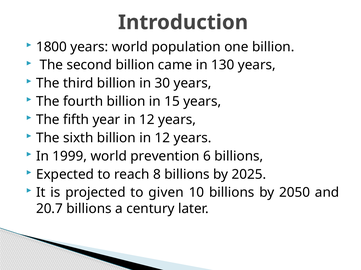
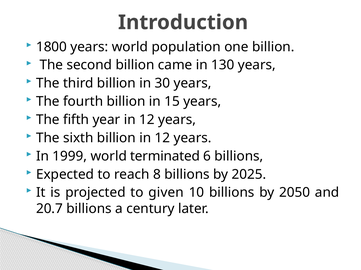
prevention: prevention -> terminated (165, 157)
